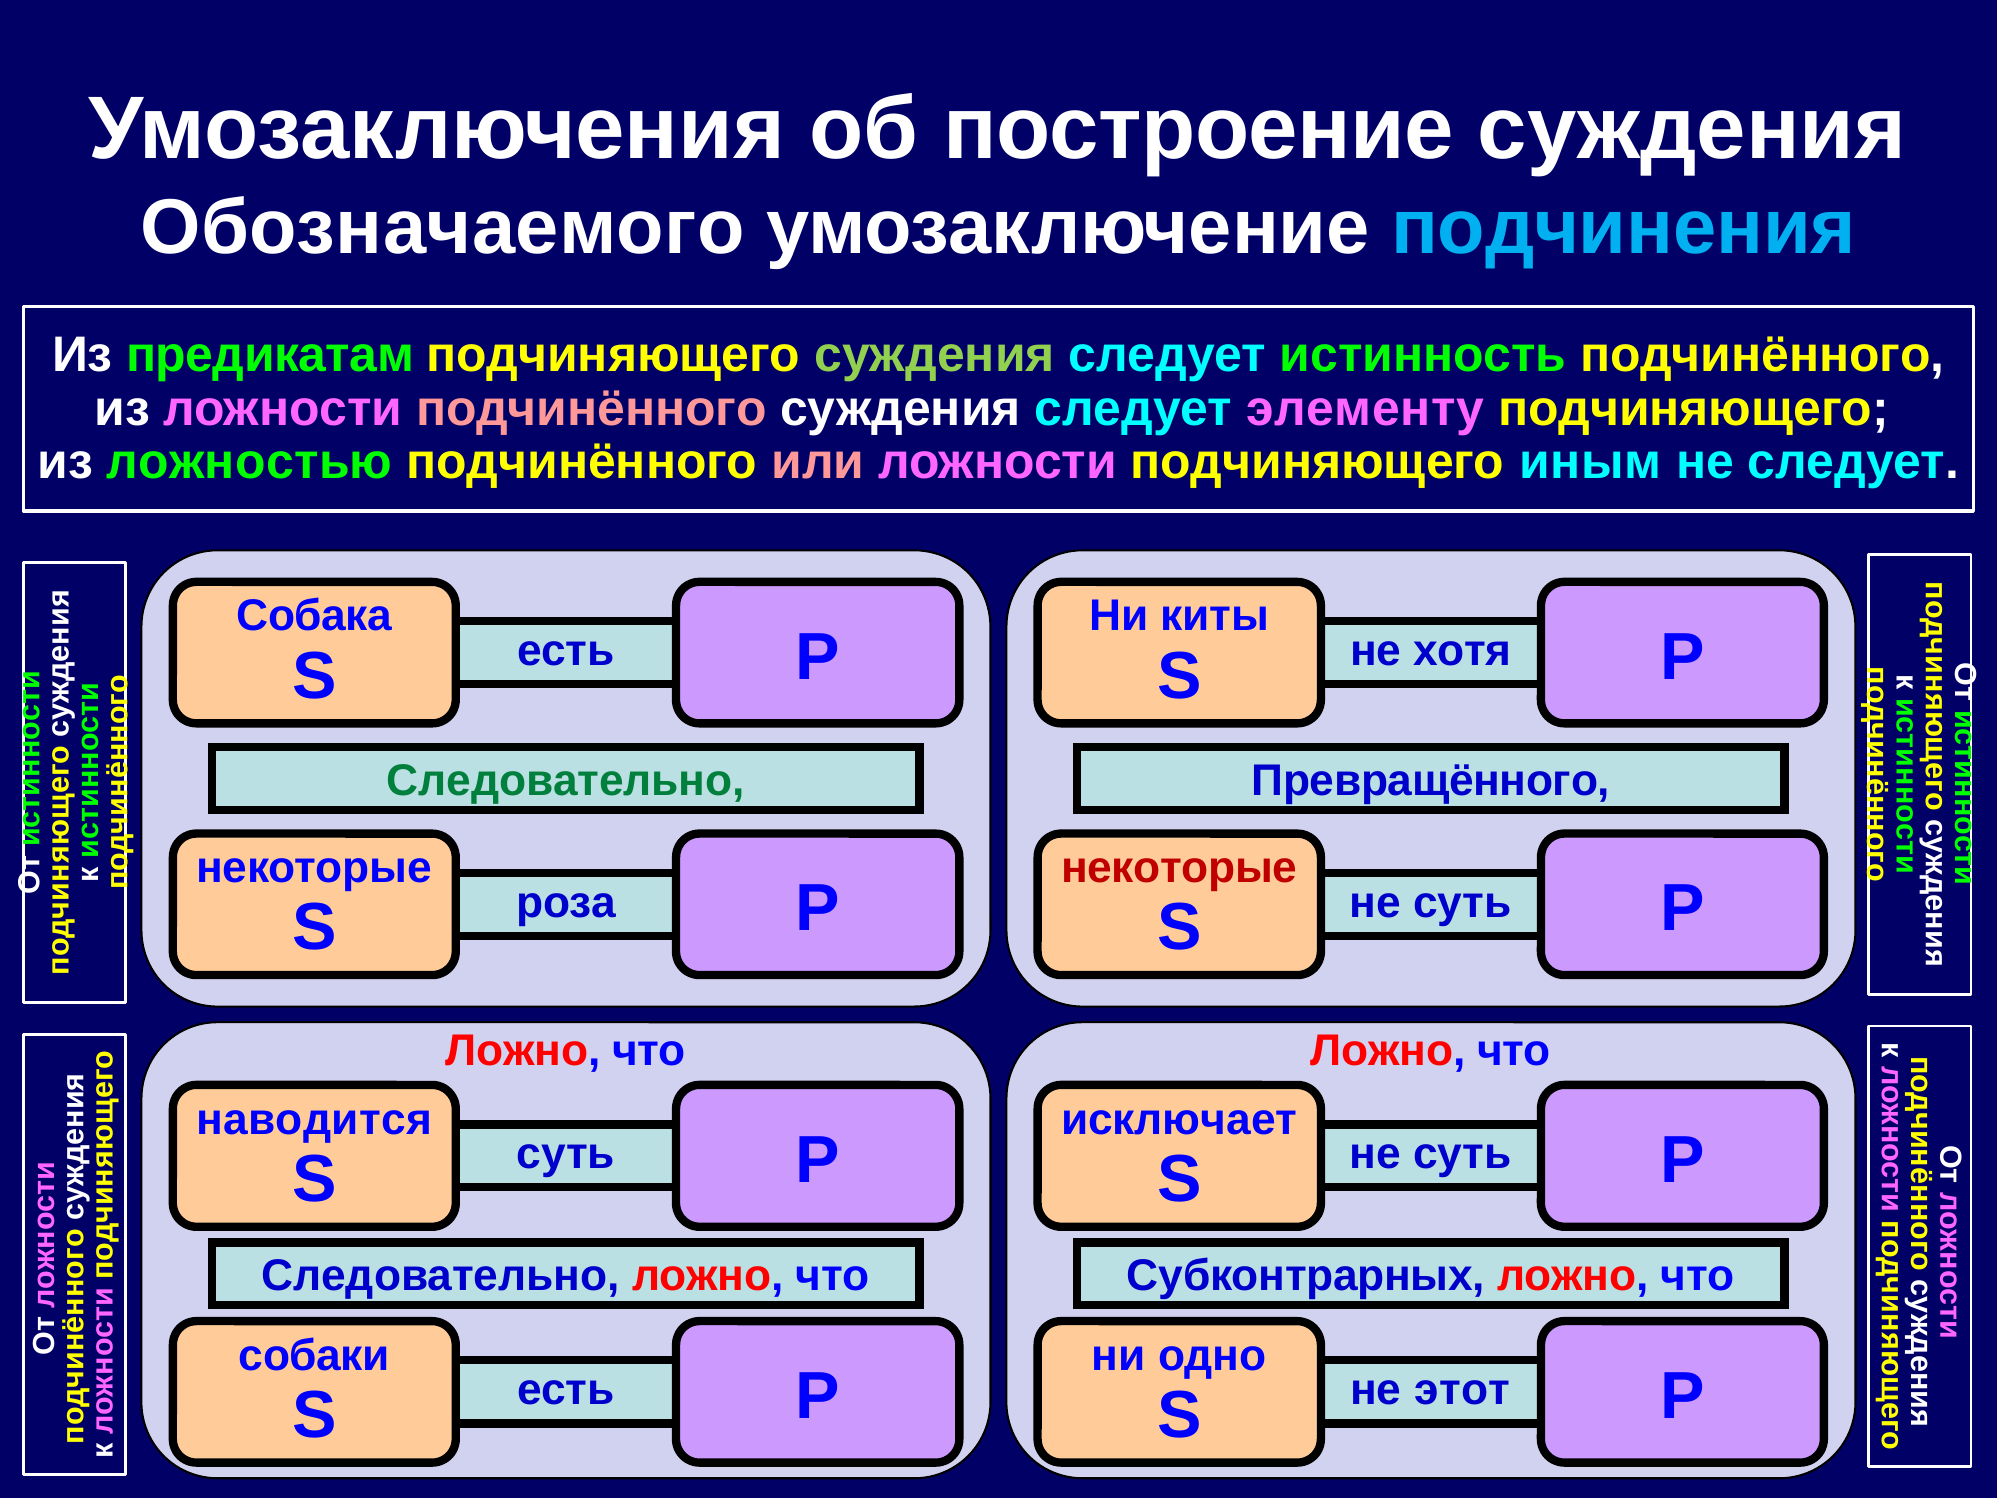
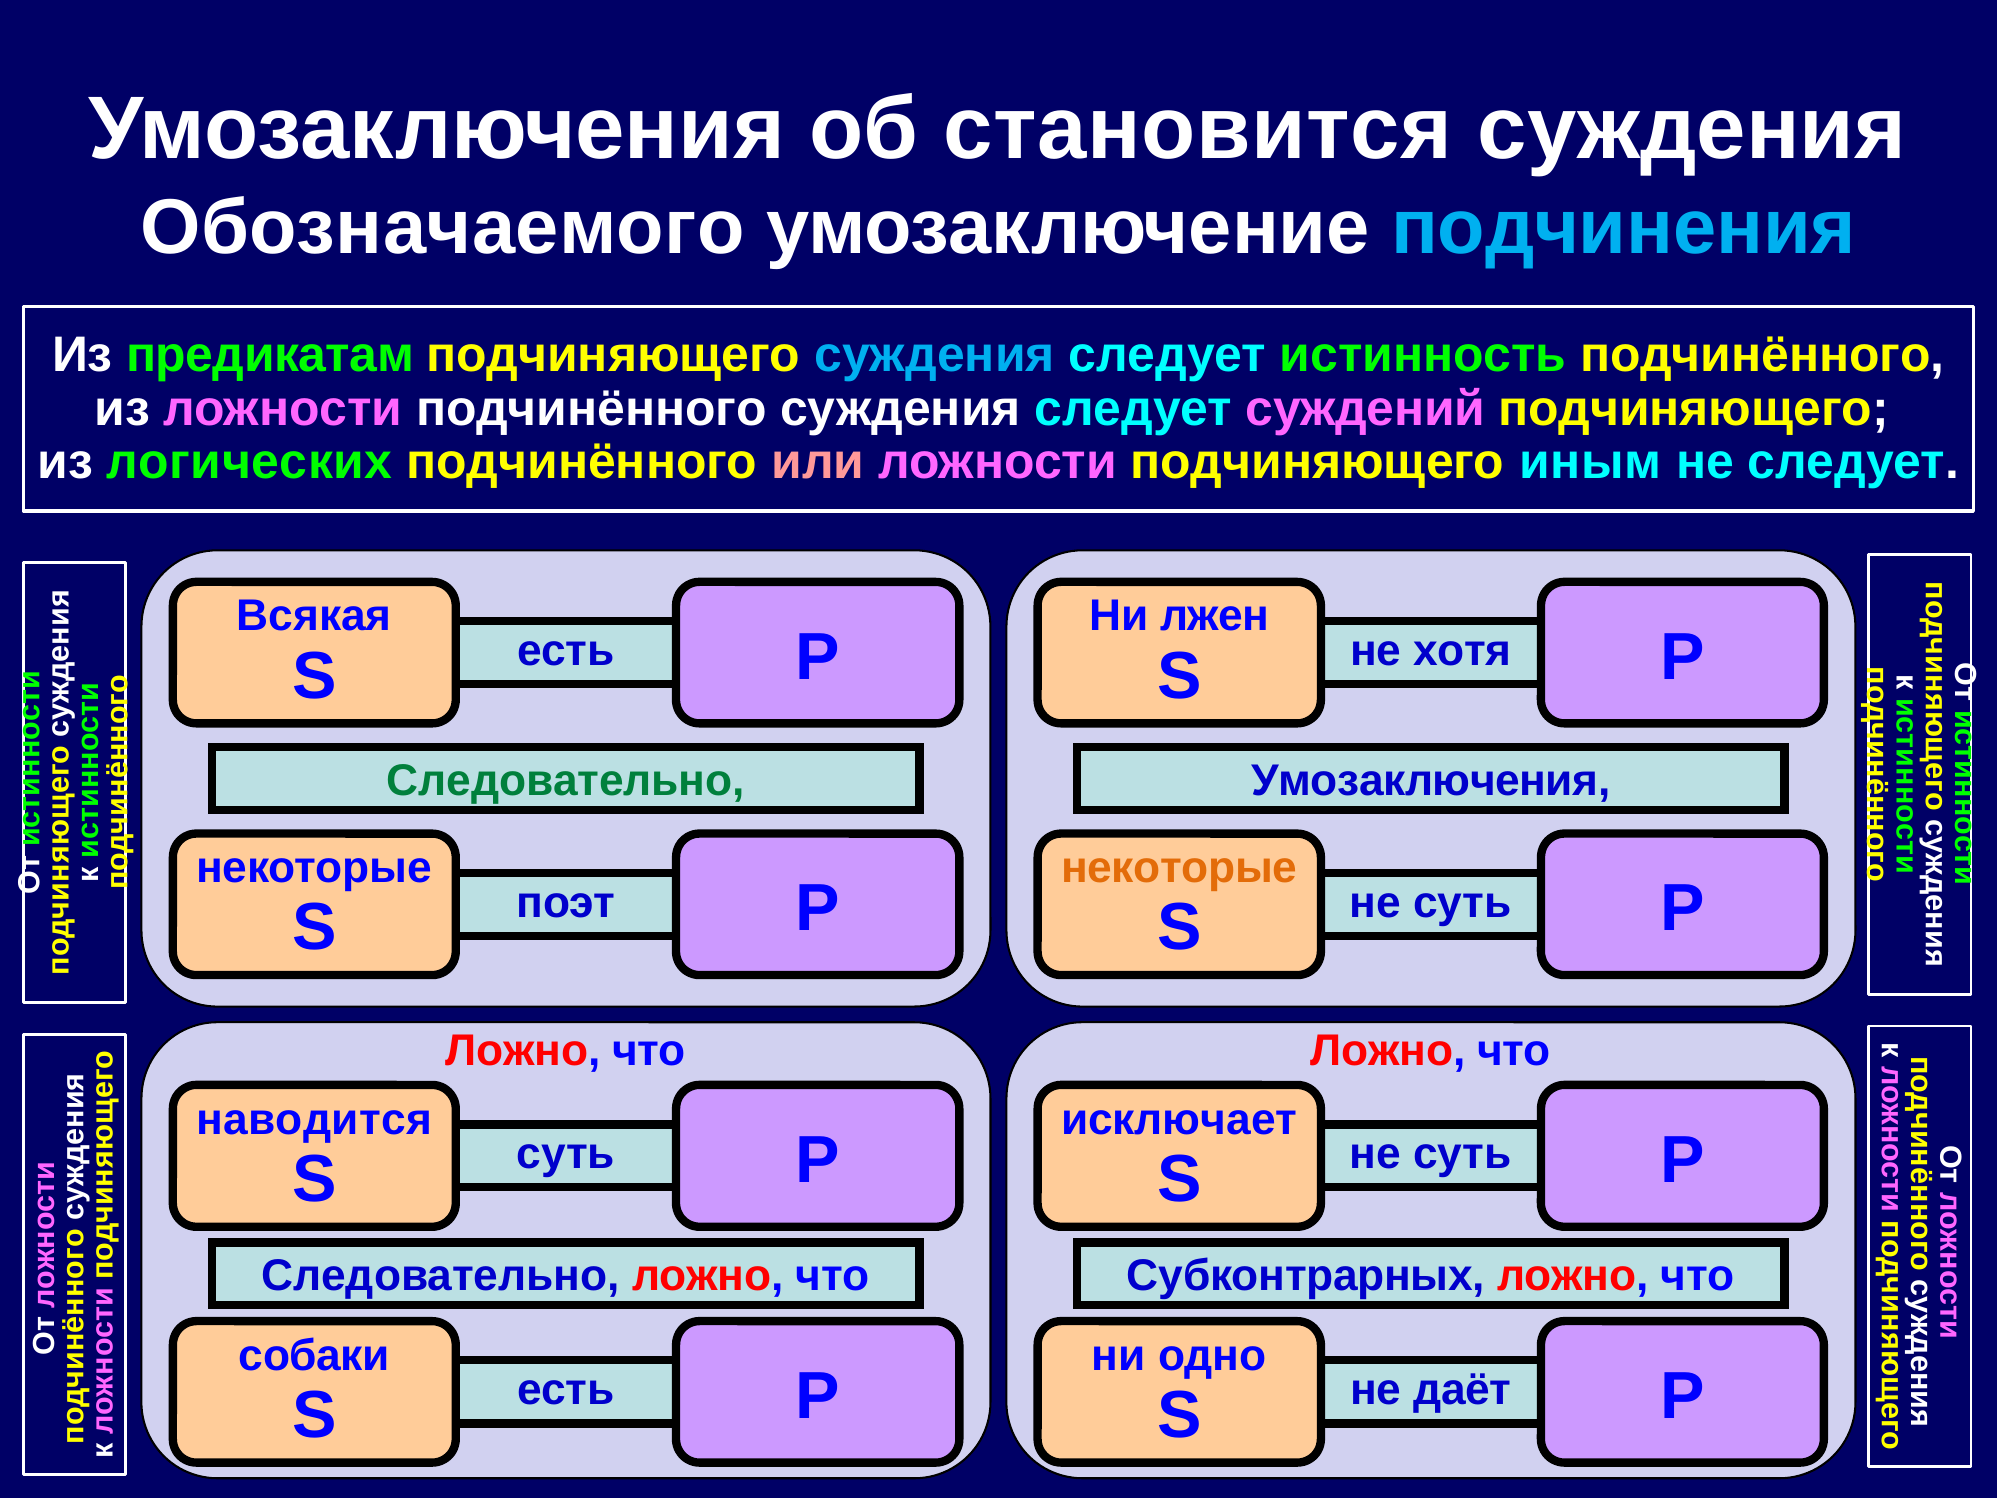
построение: построение -> становится (1198, 129)
суждения colour: light green -> light blue (935, 355)
подчинённого colour: pink -> white (591, 408)
элементу: элементу -> суждений (1366, 408)
ложностью: ложностью -> логических (249, 462)
Собака: Собака -> Всякая (314, 616)
киты: киты -> лжен (1215, 616)
Превращённого: Превращённого -> Умозаключения (1431, 780)
некоторые colour: red -> orange (1179, 868)
роза: роза -> поэт (566, 902)
этот: этот -> даёт (1463, 1390)
